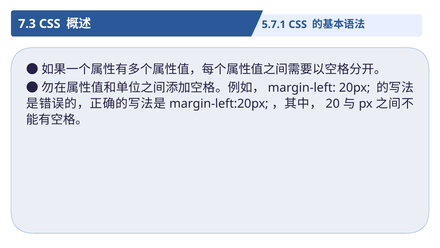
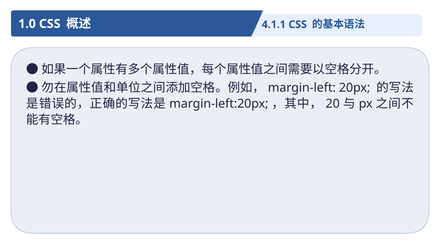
7.3: 7.3 -> 1.0 (27, 24)
5.7.1: 5.7.1 -> 4.1.1 (274, 24)
